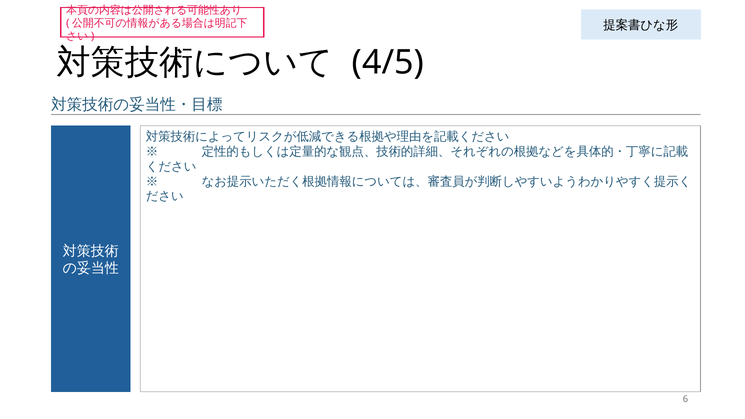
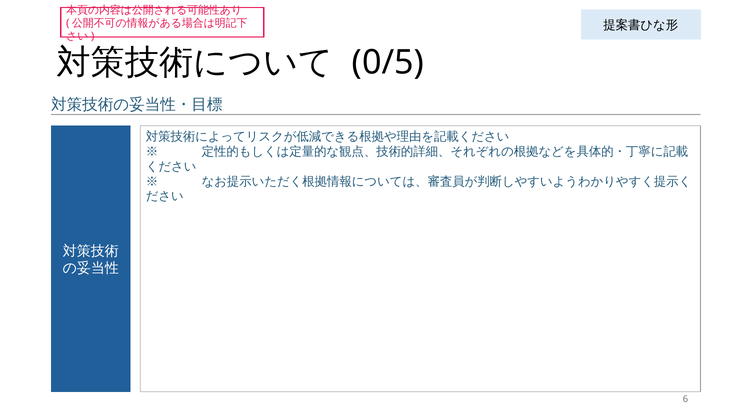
4/5: 4/5 -> 0/5 (388, 63)
